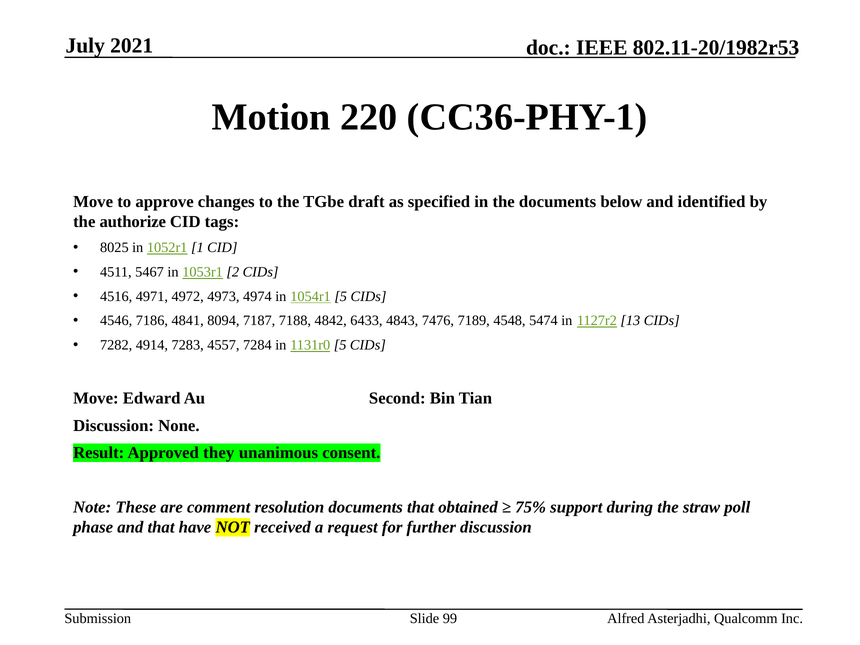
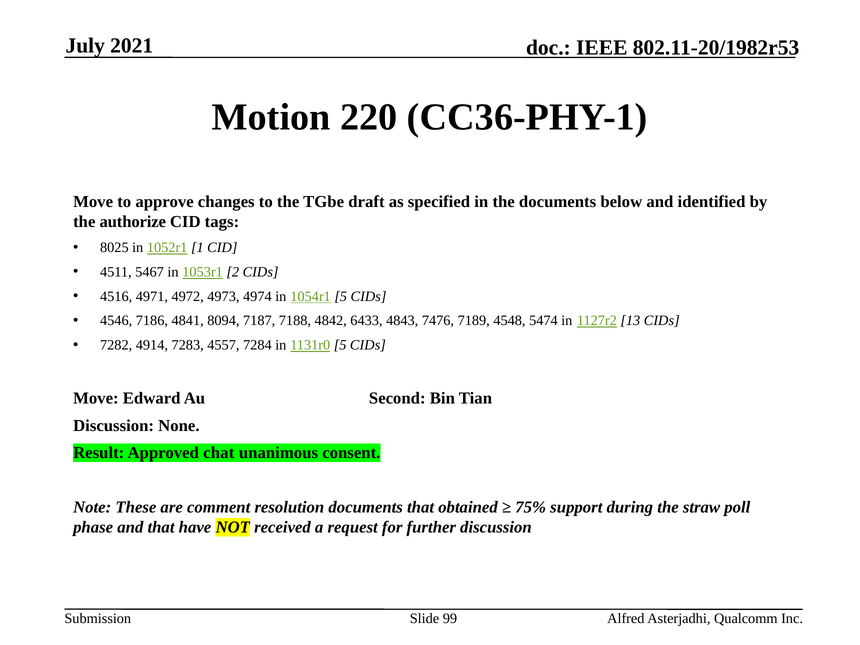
they: they -> chat (219, 453)
